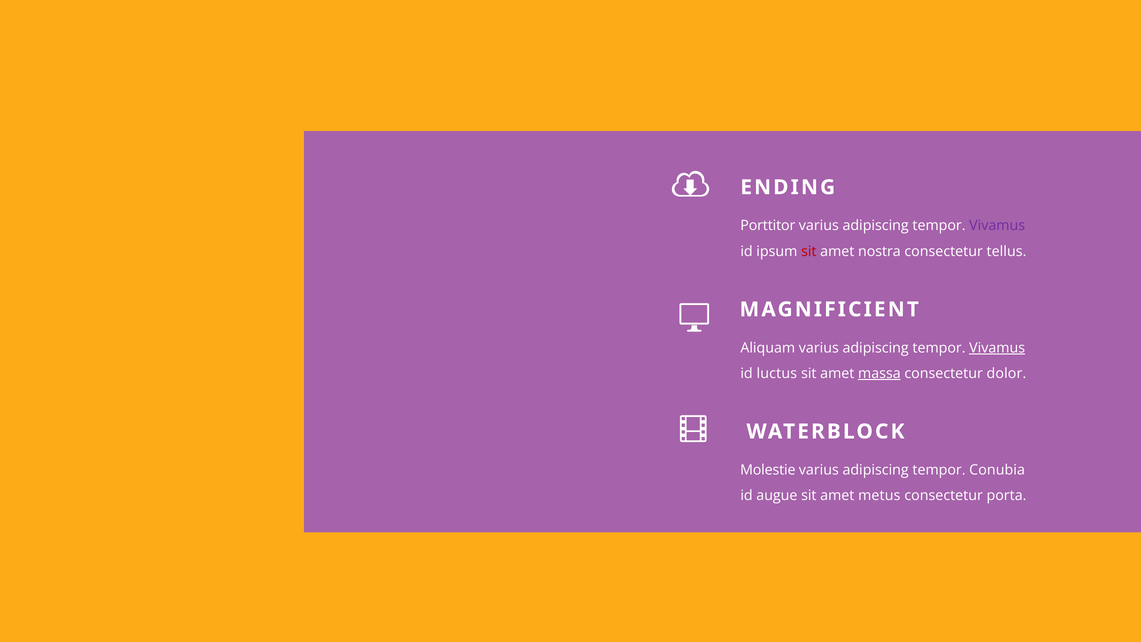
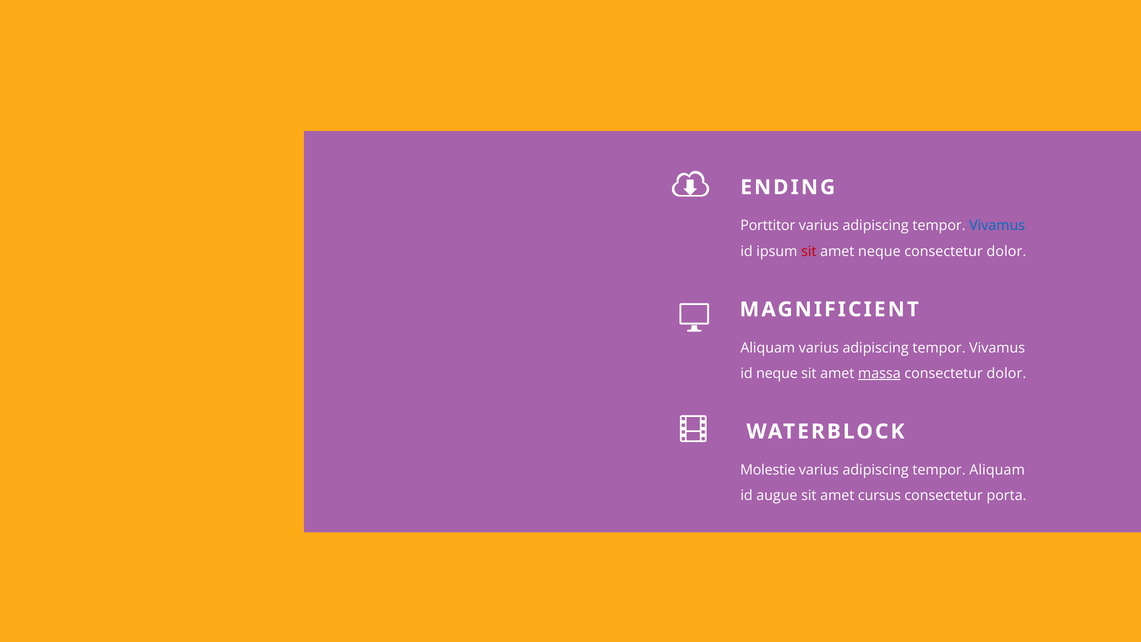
Vivamus colour: purple -> blue (997, 226)
amet nostra: nostra -> neque (879, 251)
tellus: tellus -> dolor (1006, 251)
Vivamus underline: present -> none (997, 348)
id luctus: luctus -> neque (777, 373)
tempor Conubia: Conubia -> Aliquam (997, 470)
metus: metus -> cursus (879, 496)
